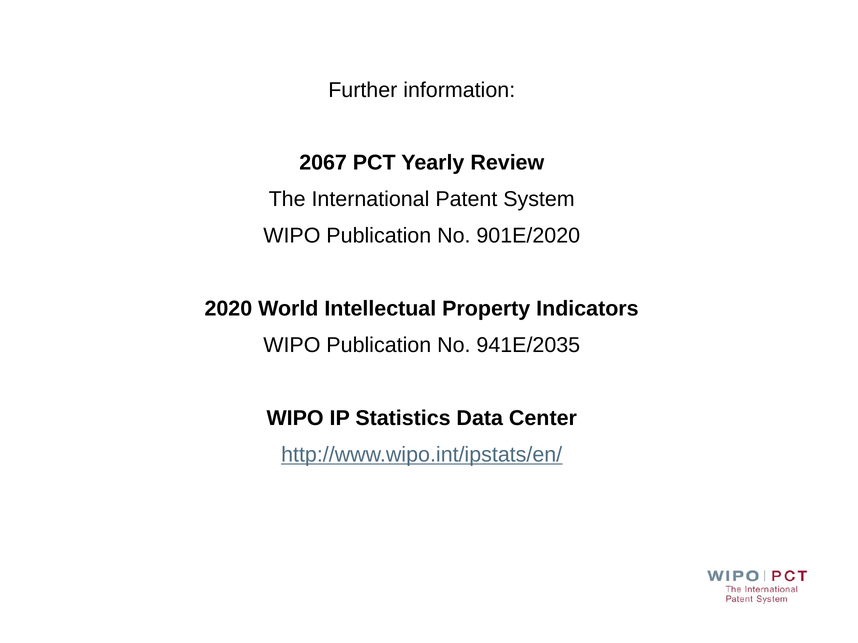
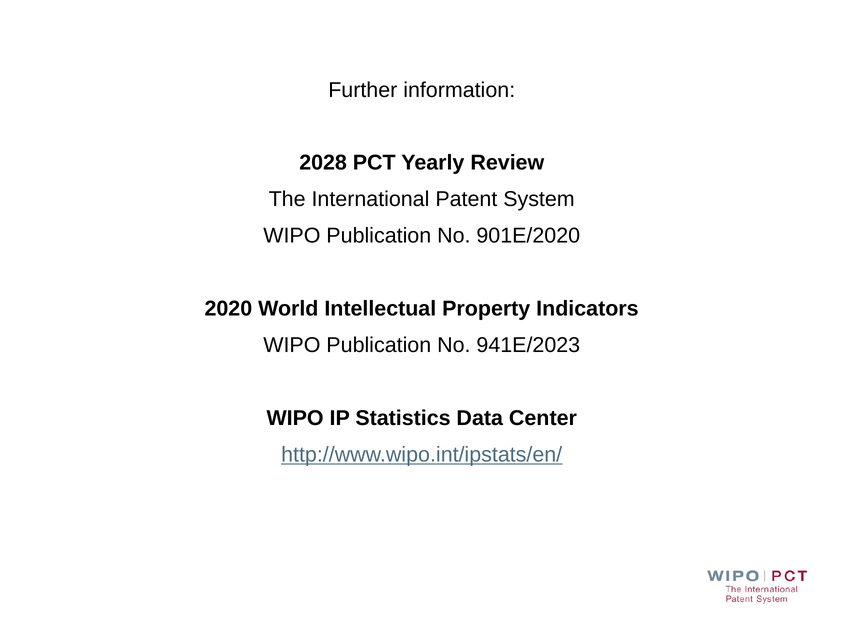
2067: 2067 -> 2028 (323, 163)
941E/2035: 941E/2035 -> 941E/2023 (528, 345)
